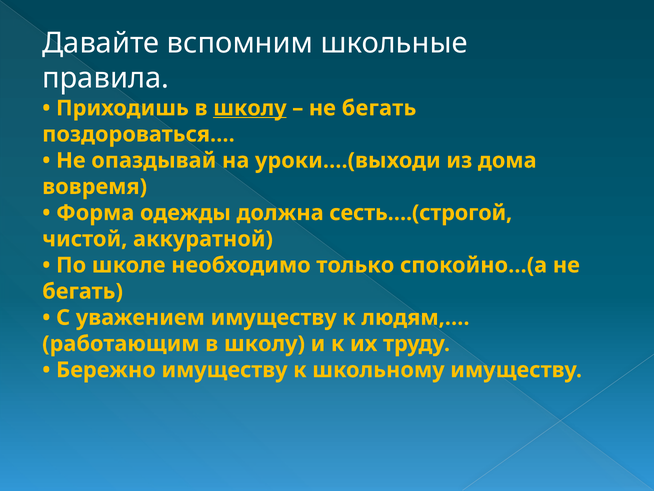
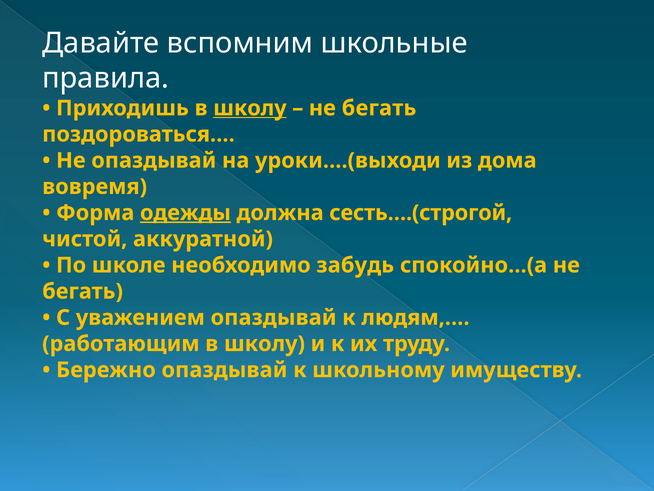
одежды underline: none -> present (185, 213)
только: только -> забудь (355, 265)
уважением имуществу: имуществу -> опаздывай (274, 317)
Бережно имуществу: имуществу -> опаздывай (224, 370)
